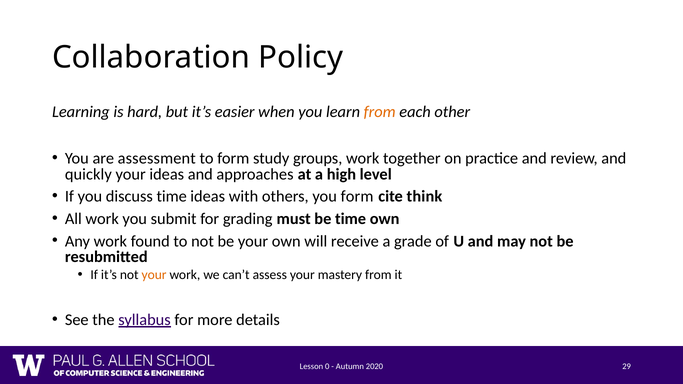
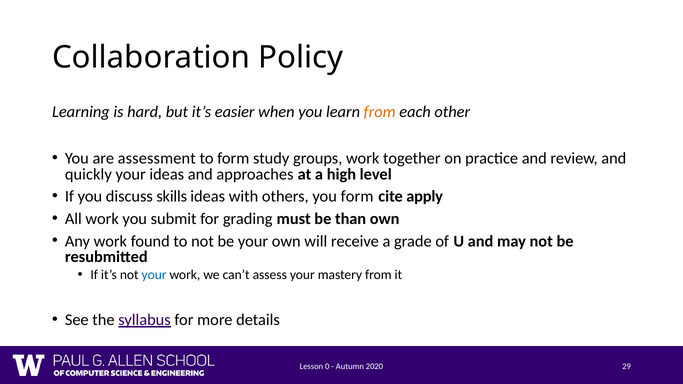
discuss time: time -> skills (172, 197)
think: think -> apply (425, 197)
be time: time -> than (351, 219)
your colour: orange -> blue (154, 275)
